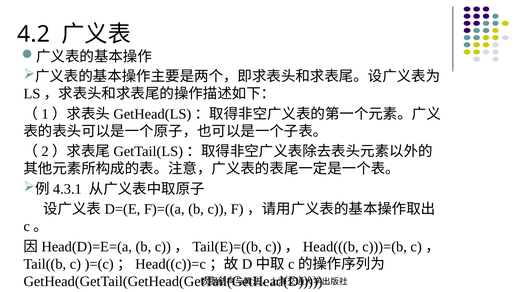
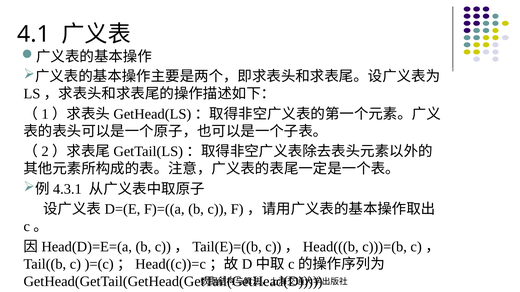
4.2: 4.2 -> 4.1 (34, 34)
